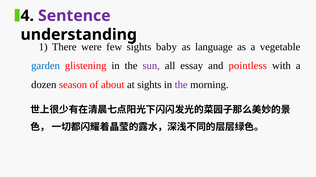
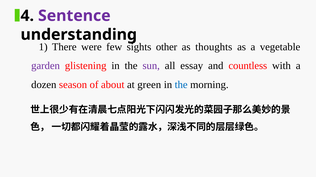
baby: baby -> other (167, 47)
language: language -> thoughts (214, 47)
garden colour: blue -> purple (46, 66)
pointless: pointless -> countless (248, 66)
at sights: sights -> green (149, 85)
the colour: purple -> blue (181, 85)
